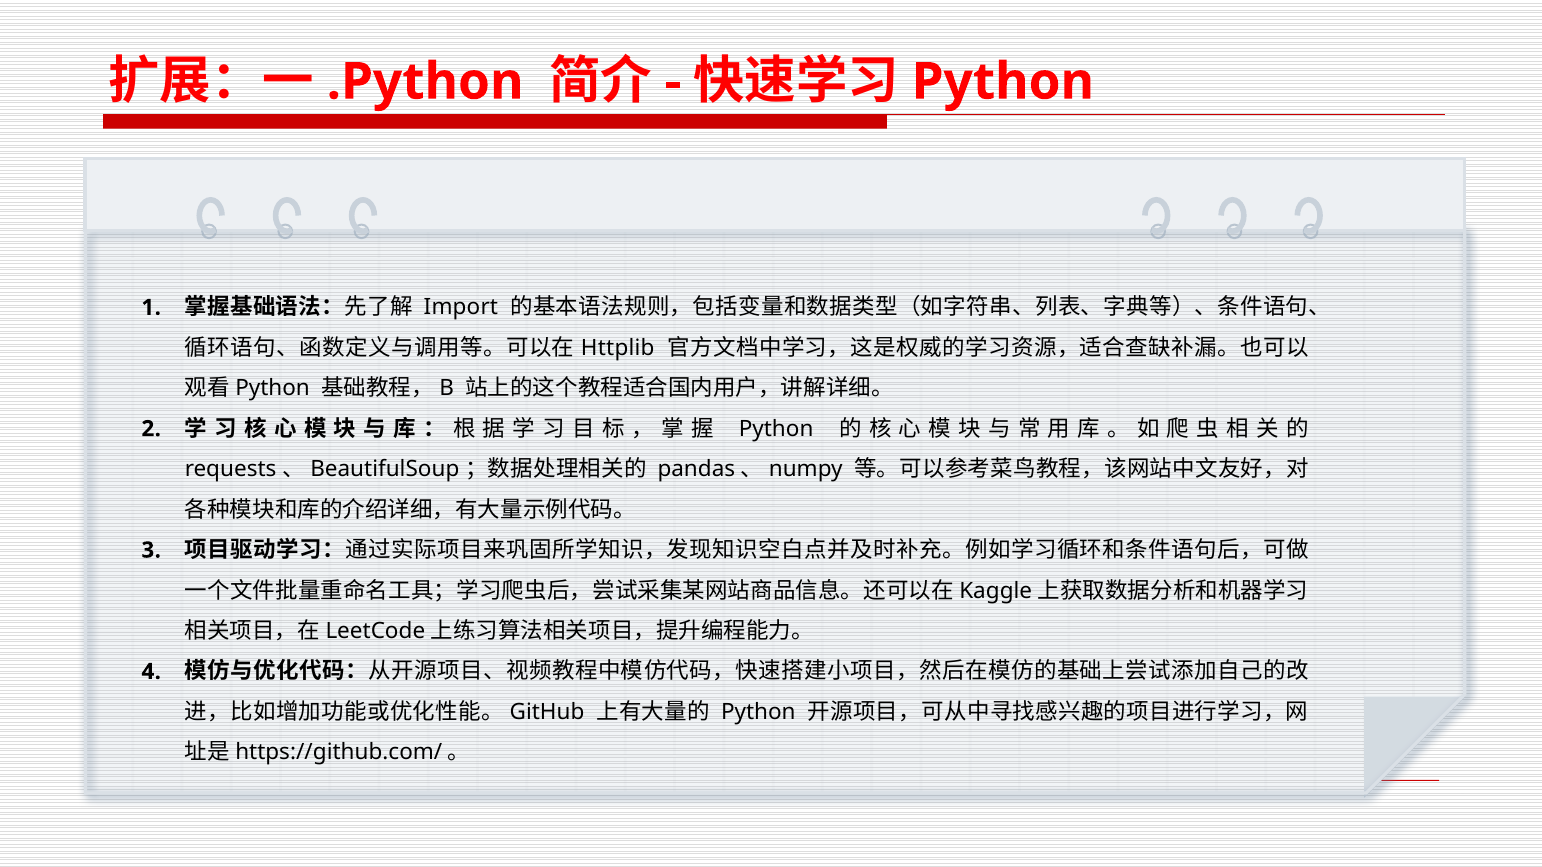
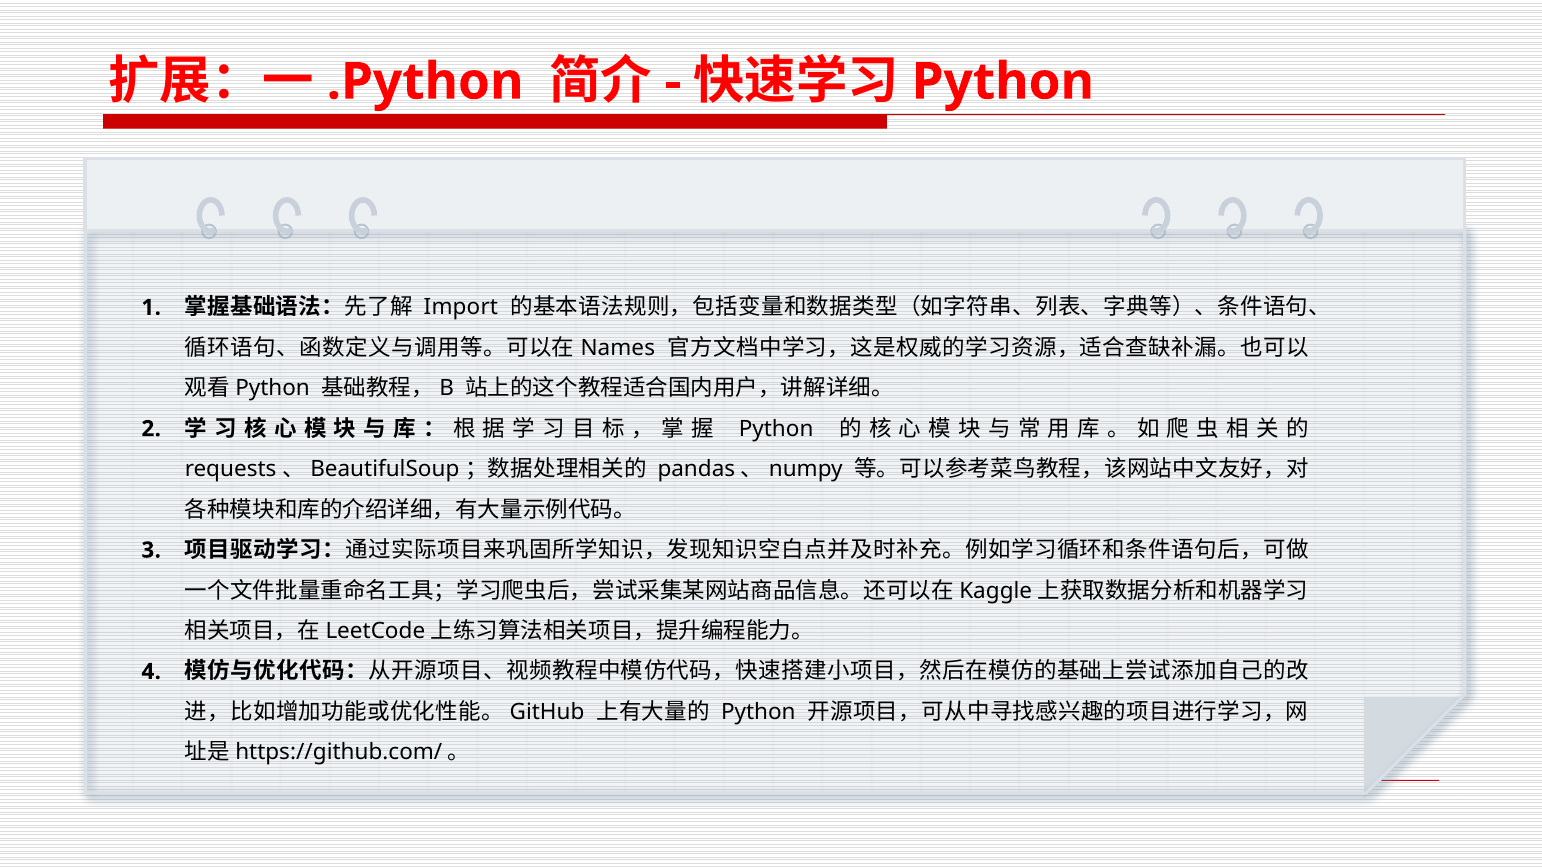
Httplib: Httplib -> Names (618, 348)
